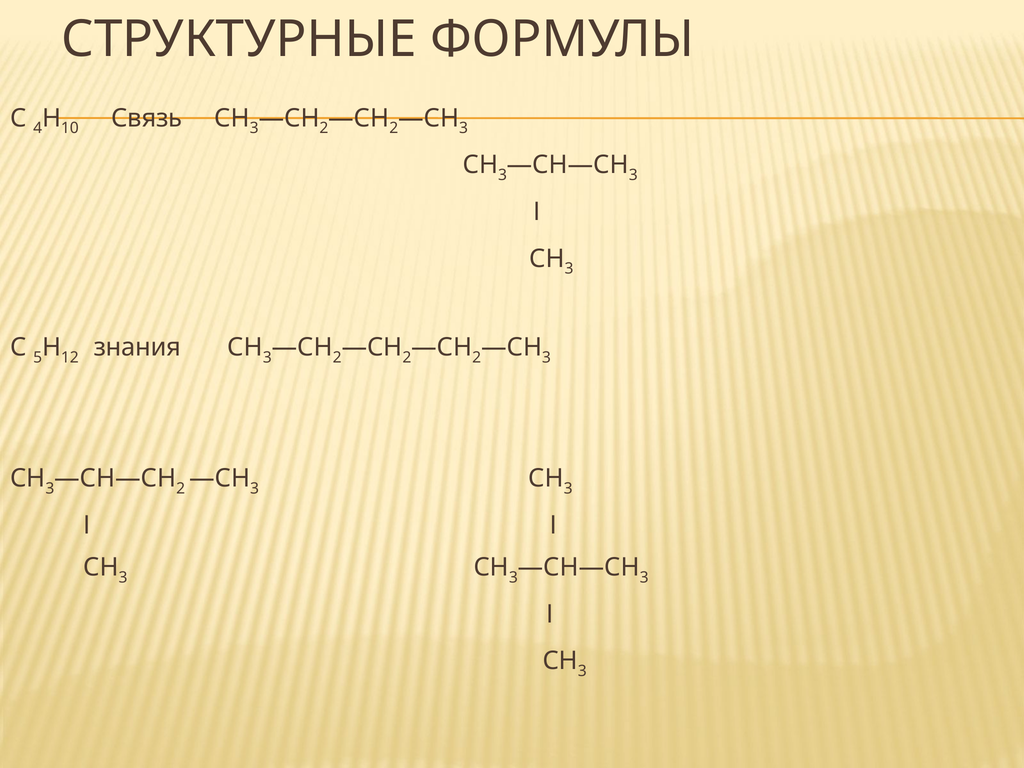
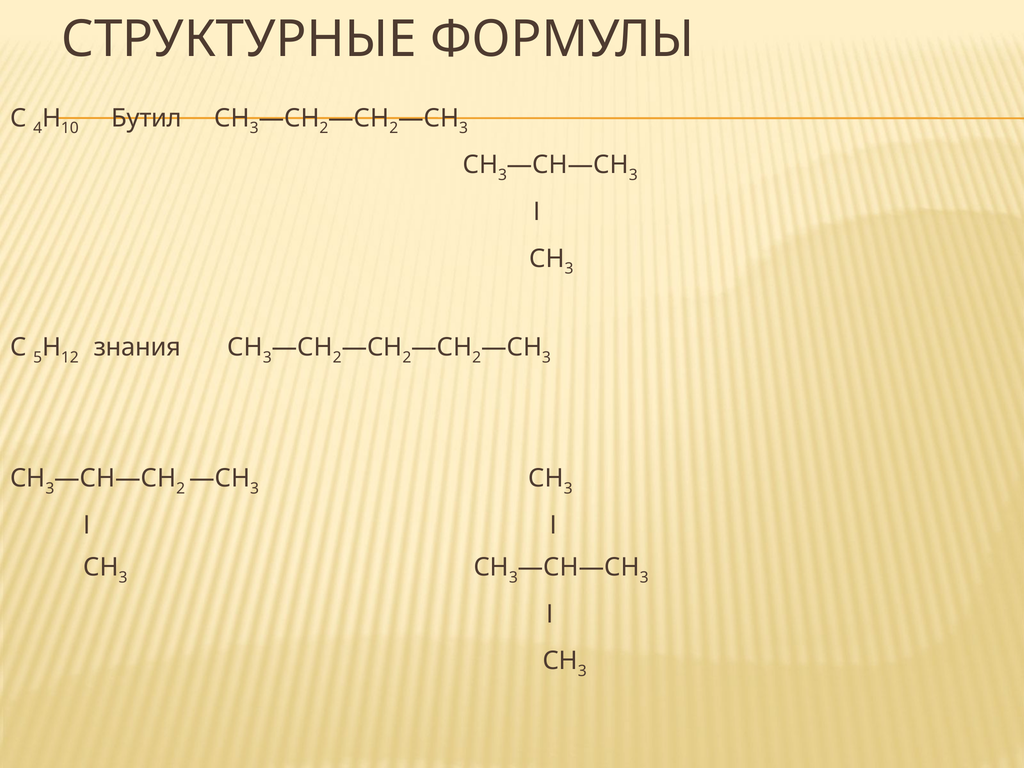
Связь: Связь -> Бутил (147, 118)
